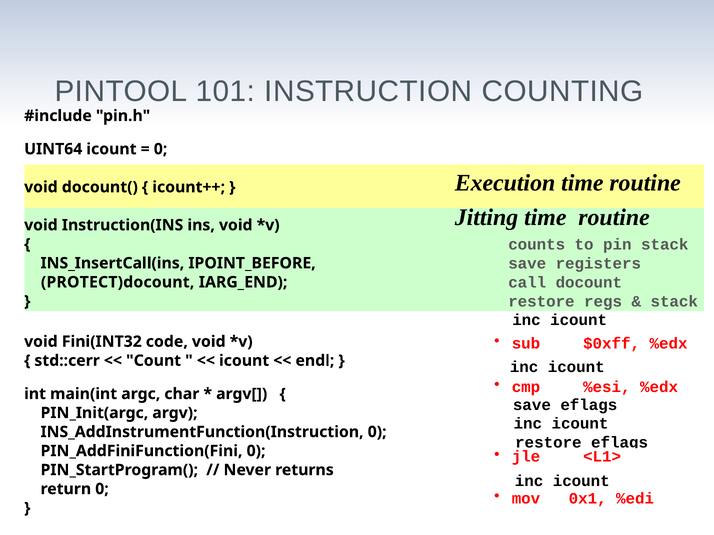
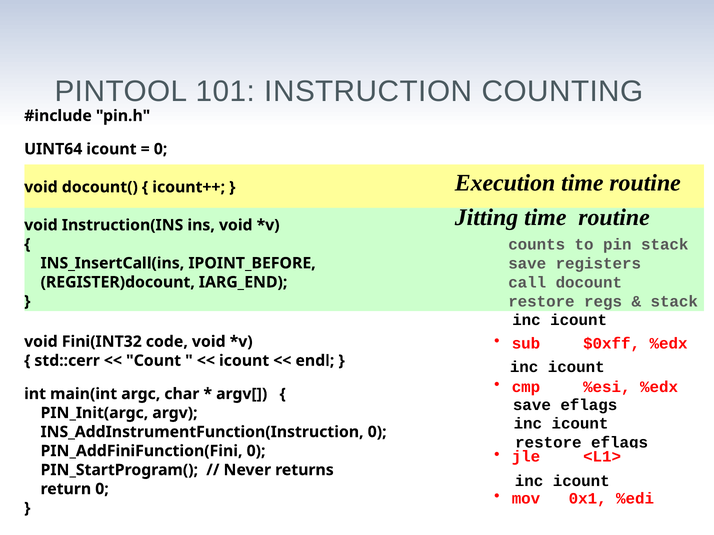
PROTECT)docount: PROTECT)docount -> REGISTER)docount (118, 282)
